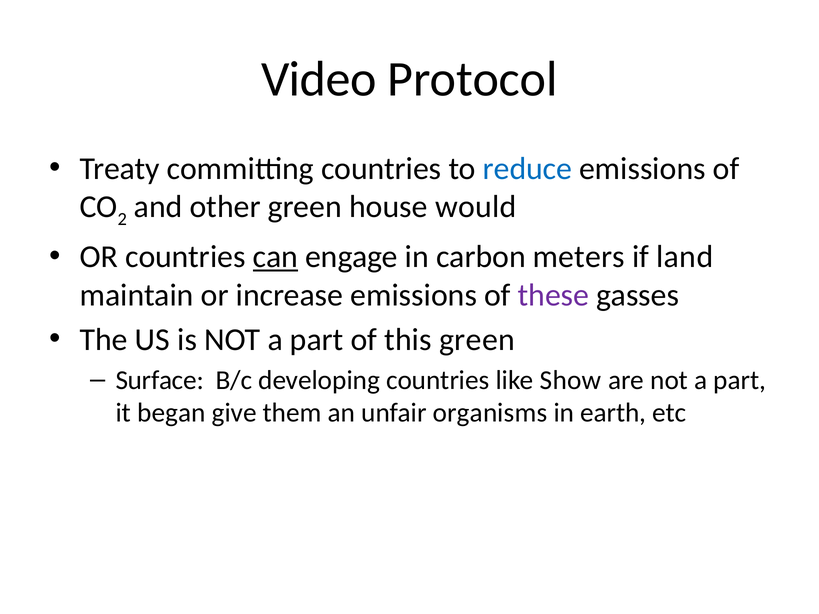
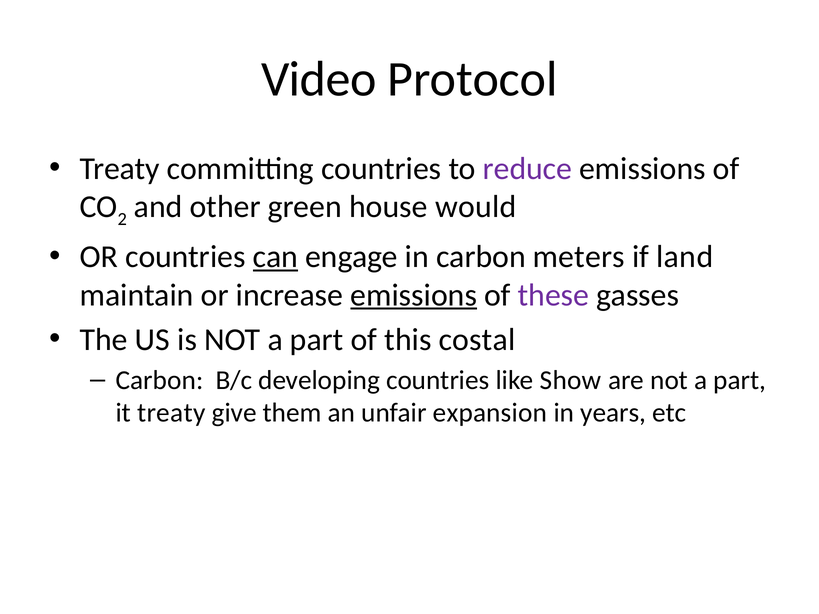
reduce colour: blue -> purple (527, 169)
emissions underline: none -> present (414, 295)
this green: green -> costal (477, 340)
Surface: Surface -> Carbon (160, 380)
it began: began -> treaty (171, 413)
organisms: organisms -> expansion (490, 413)
earth: earth -> years (613, 413)
